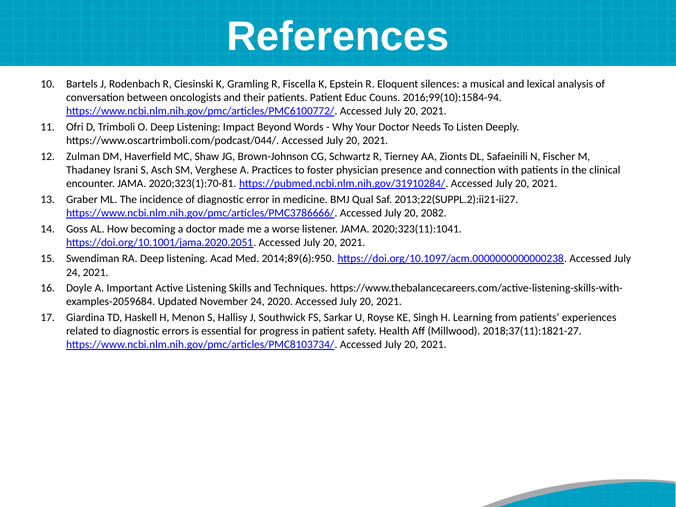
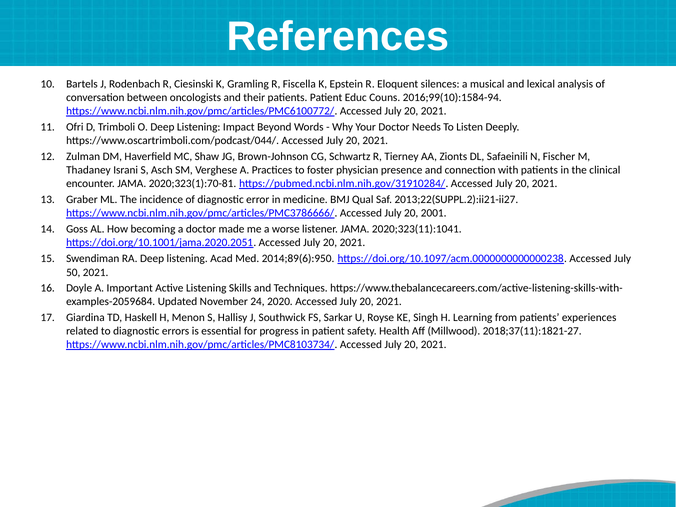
2082: 2082 -> 2001 (434, 213)
24: 24 -> 50 (73, 272)
